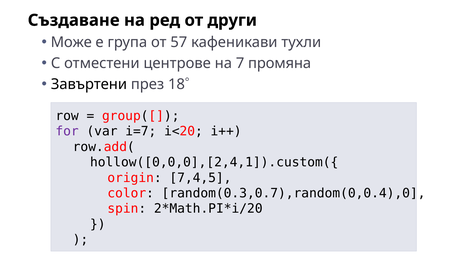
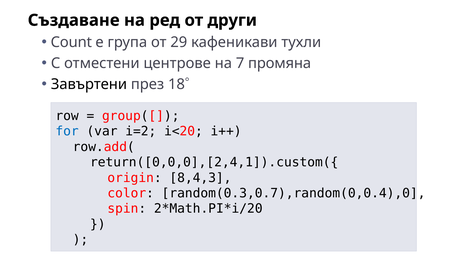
Може: Може -> Count (71, 42)
57: 57 -> 29 (179, 42)
for colour: purple -> blue (67, 131)
i=7: i=7 -> i=2 (141, 131)
hollow([0,0,0],[2,4,1]).custom({: hollow([0,0,0],[2,4,1]).custom({ -> return([0,0,0],[2,4,1]).custom({ (214, 162)
7,4,5: 7,4,5 -> 8,4,3 (200, 177)
